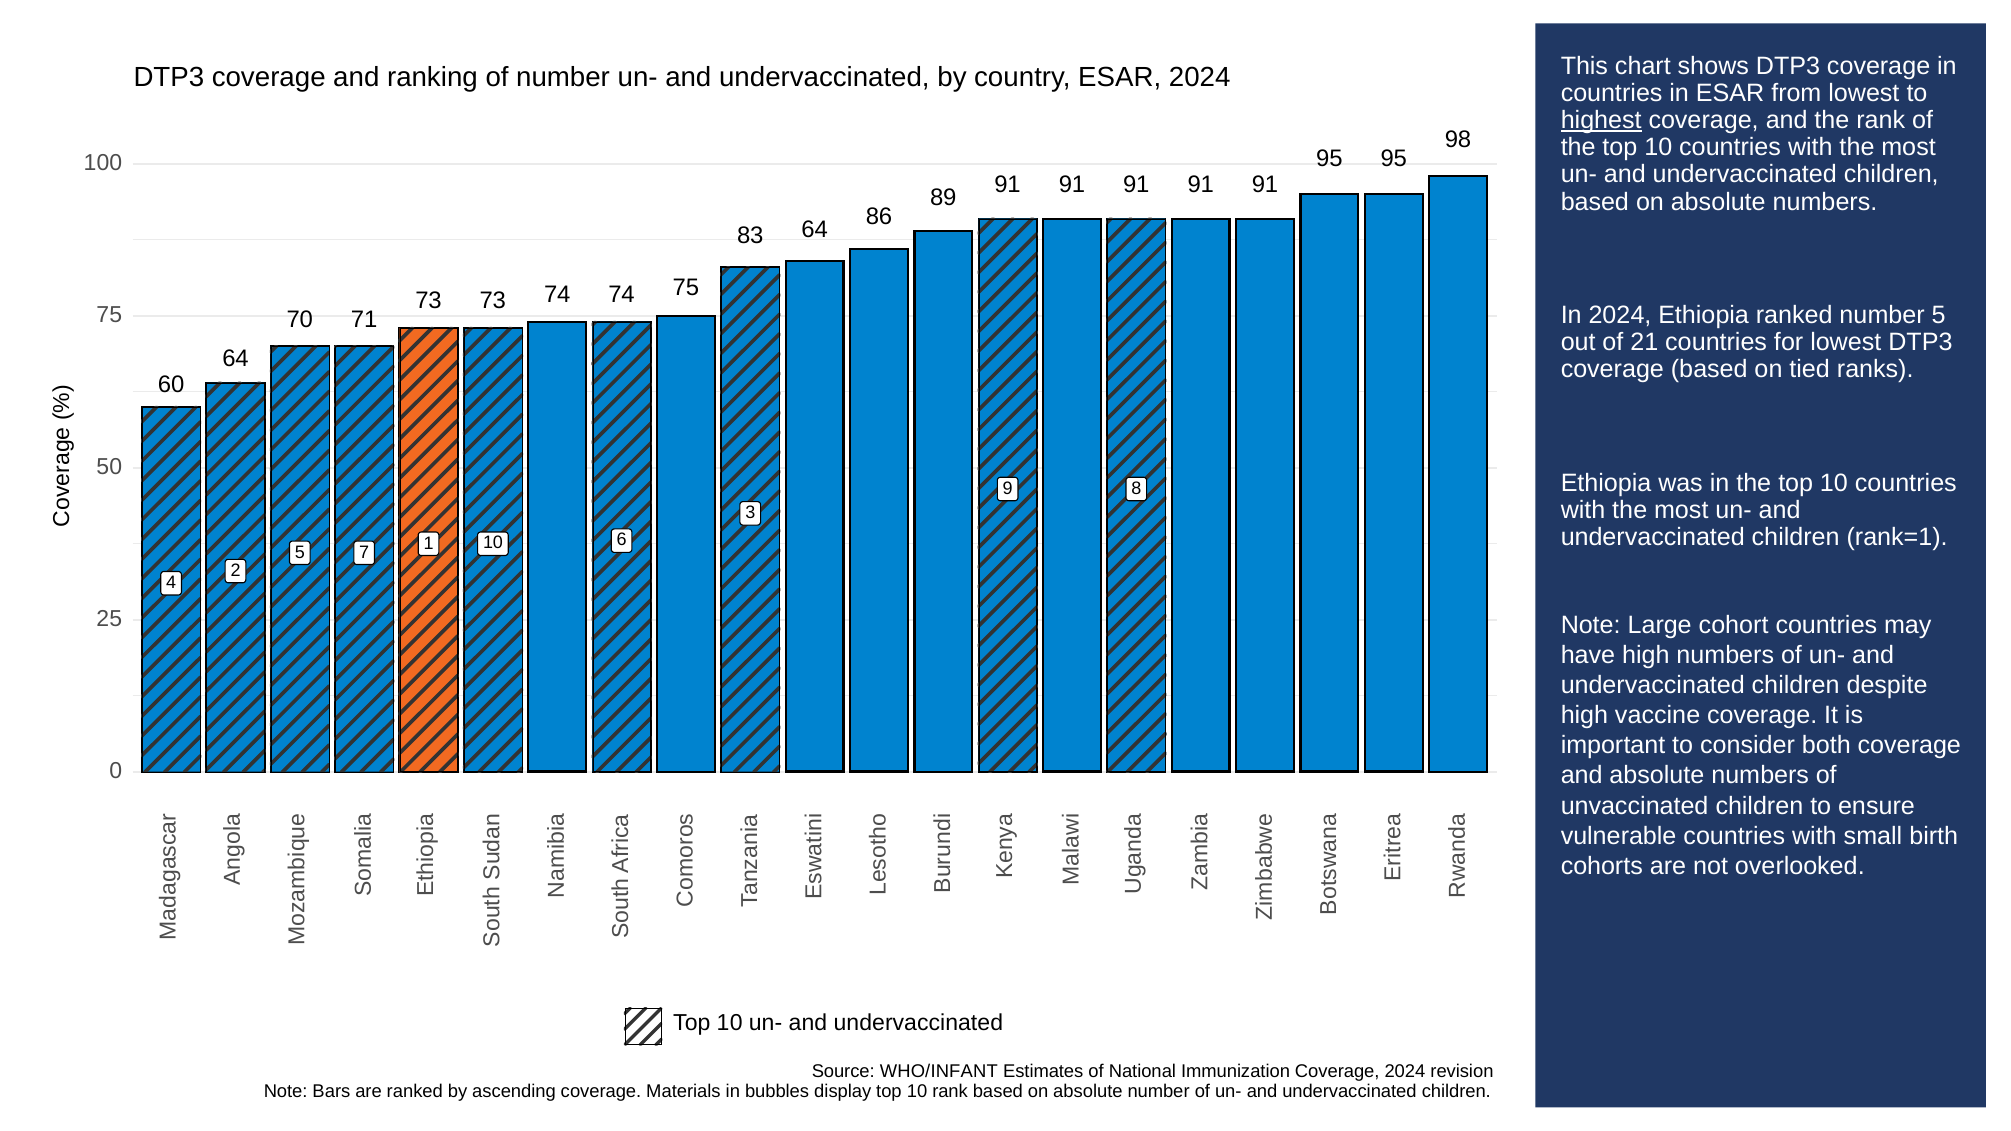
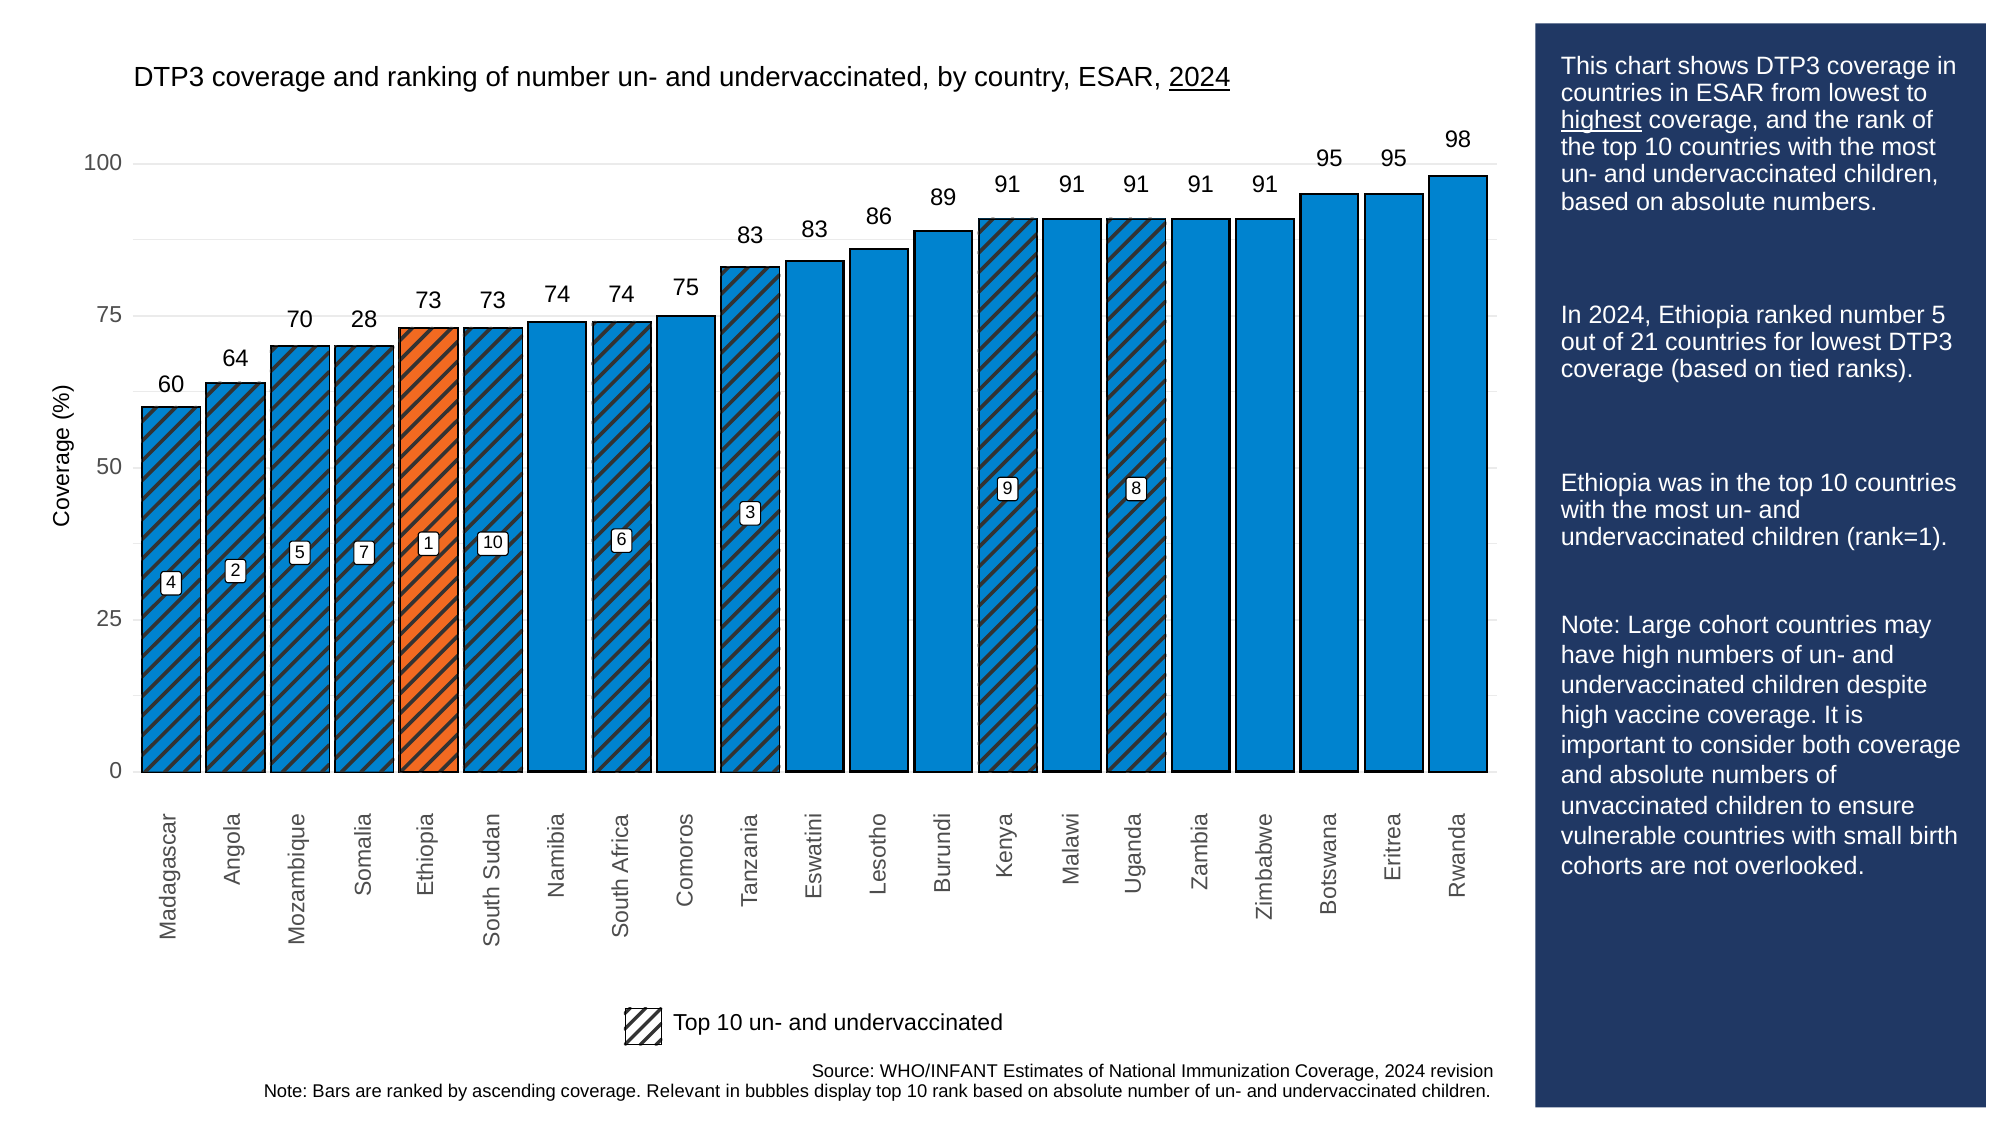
2024 underline: none -> present (1200, 78)
83 64: 64 -> 83 (815, 230)
71: 71 -> 28 (364, 320)
Materials: Materials -> Relevant (683, 1091)
